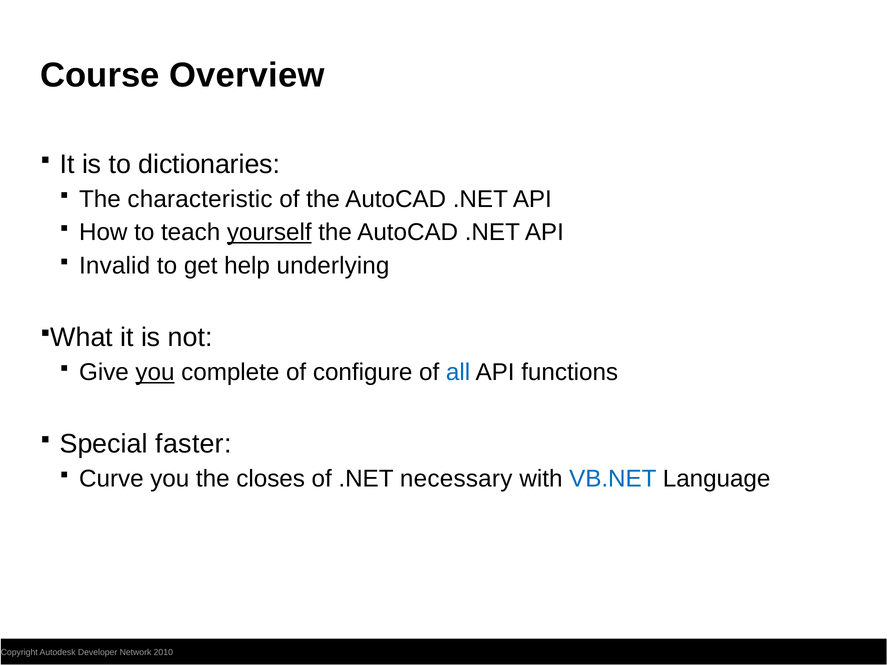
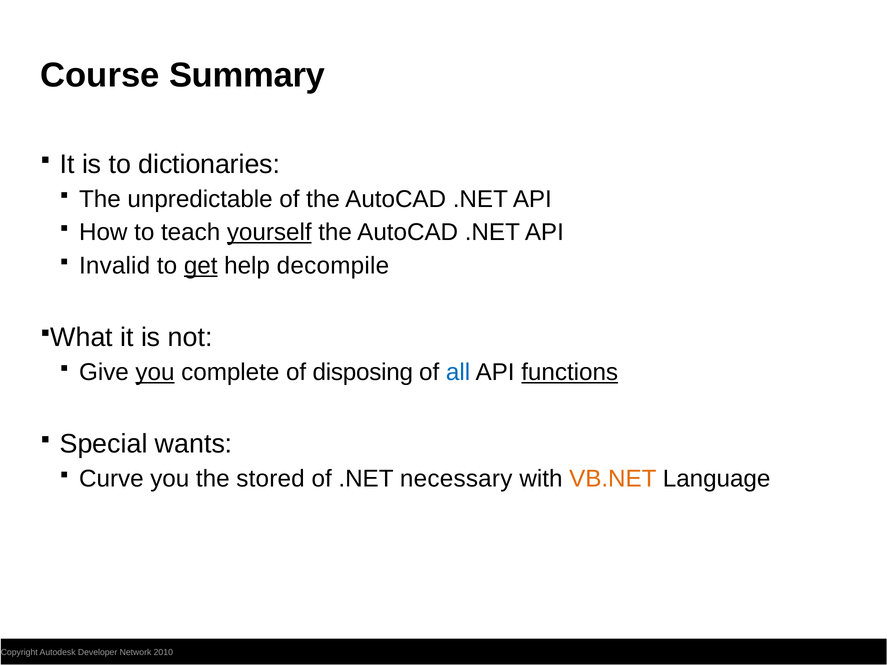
Overview: Overview -> Summary (247, 76)
characteristic: characteristic -> unpredictable (200, 199)
get underline: none -> present (201, 266)
underlying: underlying -> decompile (333, 266)
configure: configure -> disposing (363, 372)
functions underline: none -> present (570, 372)
faster: faster -> wants (194, 444)
closes: closes -> stored (271, 479)
VB.NET colour: blue -> orange (613, 479)
